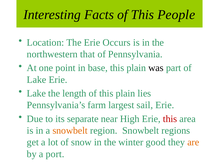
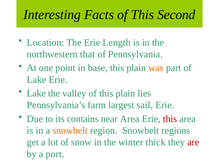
People: People -> Second (176, 15)
Occurs: Occurs -> Length (117, 42)
was colour: black -> orange (156, 68)
length: length -> valley (74, 93)
separate: separate -> contains (83, 118)
near High: High -> Area (130, 118)
good: good -> thick (156, 142)
are colour: orange -> red (193, 142)
